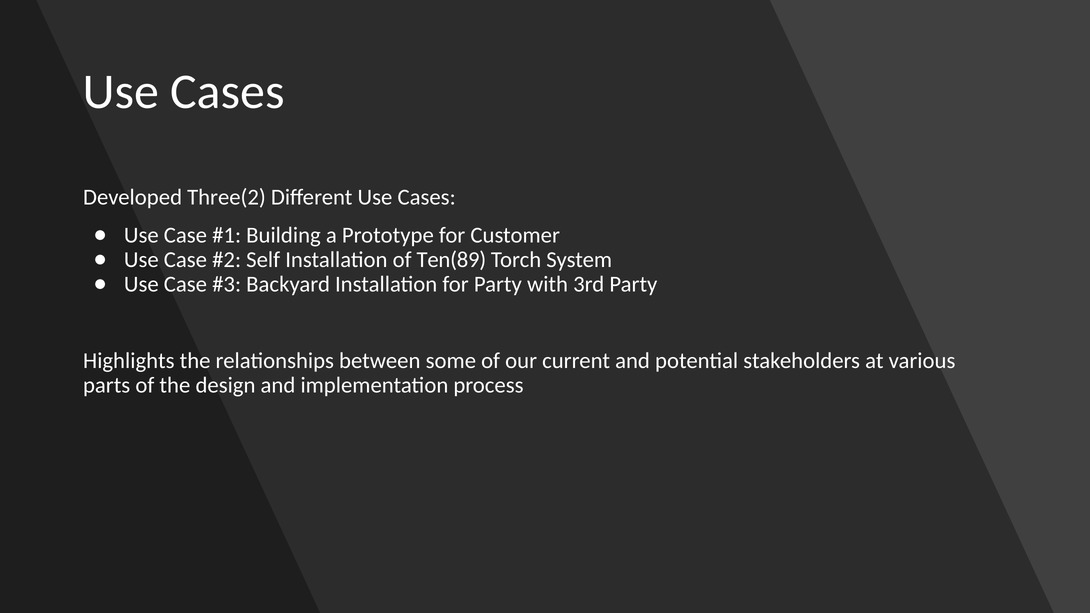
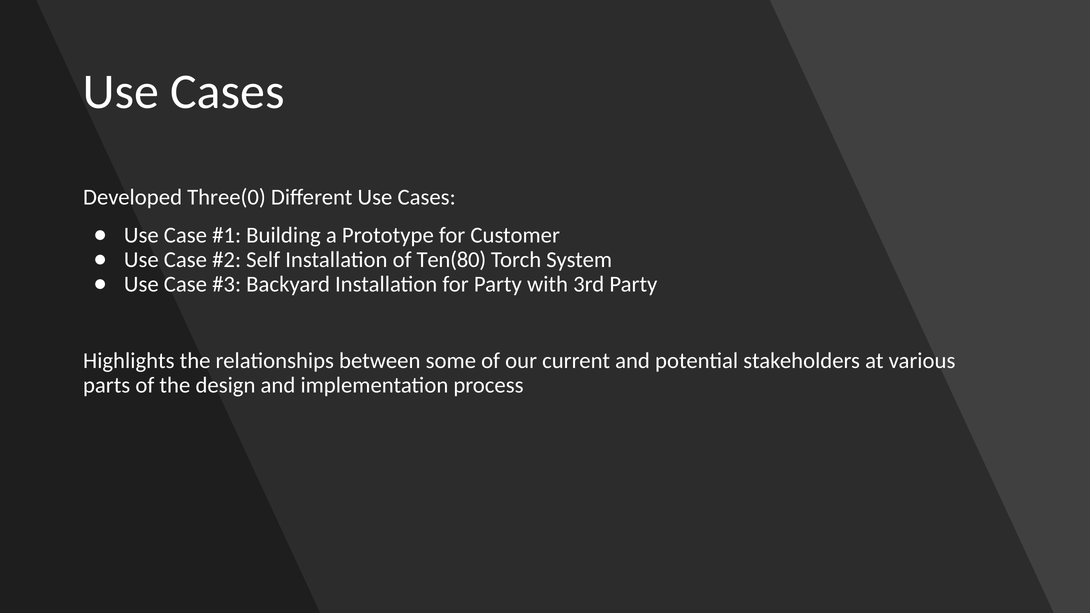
Three(2: Three(2 -> Three(0 (226, 197)
Ten(89: Ten(89 -> Ten(80 (451, 260)
